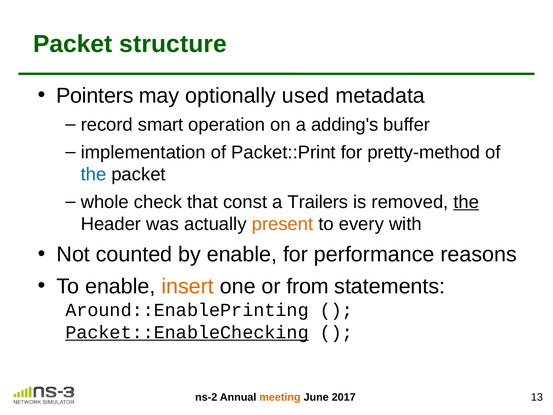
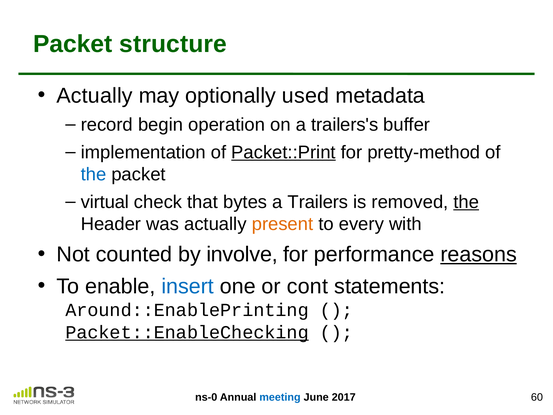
Pointers: Pointers -> Actually (95, 96)
smart: smart -> begin (161, 125)
adding's: adding's -> trailers's (345, 125)
Packet::Print underline: none -> present (283, 152)
whole: whole -> virtual (105, 202)
const: const -> bytes (245, 202)
by enable: enable -> involve (242, 254)
reasons underline: none -> present (479, 254)
insert colour: orange -> blue (188, 286)
from: from -> cont (307, 286)
ns-2: ns-2 -> ns-0 (206, 397)
meeting colour: orange -> blue (280, 397)
13: 13 -> 60 (537, 397)
